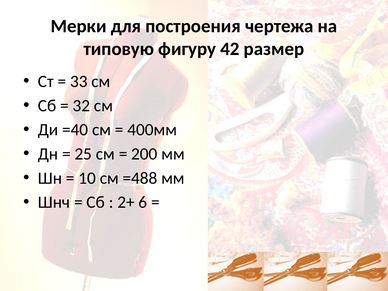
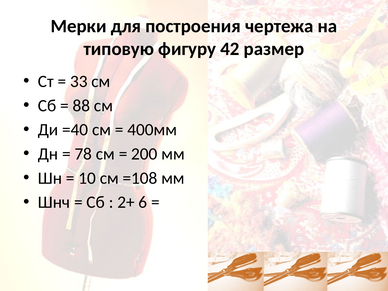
32: 32 -> 88 (81, 106)
25: 25 -> 78 (83, 154)
=488: =488 -> =108 (140, 178)
